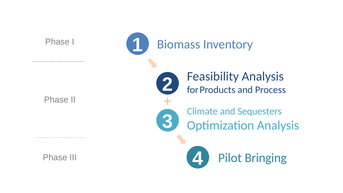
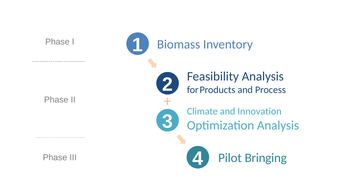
Sequesters: Sequesters -> Innovation (260, 111)
